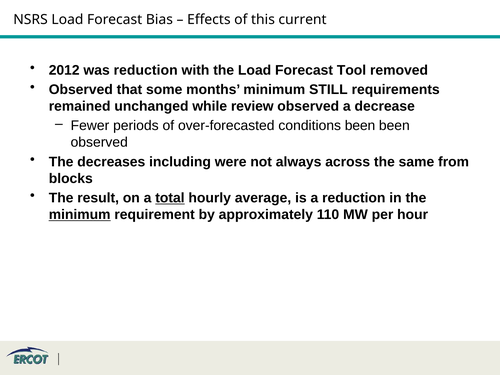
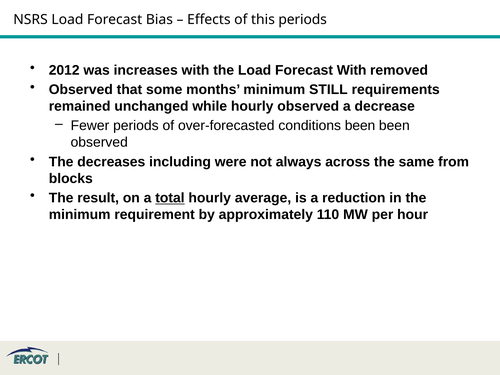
this current: current -> periods (303, 20)
was reduction: reduction -> increases (146, 70)
Forecast Tool: Tool -> With (352, 70)
while review: review -> hourly (252, 106)
minimum underline: present -> none (80, 215)
